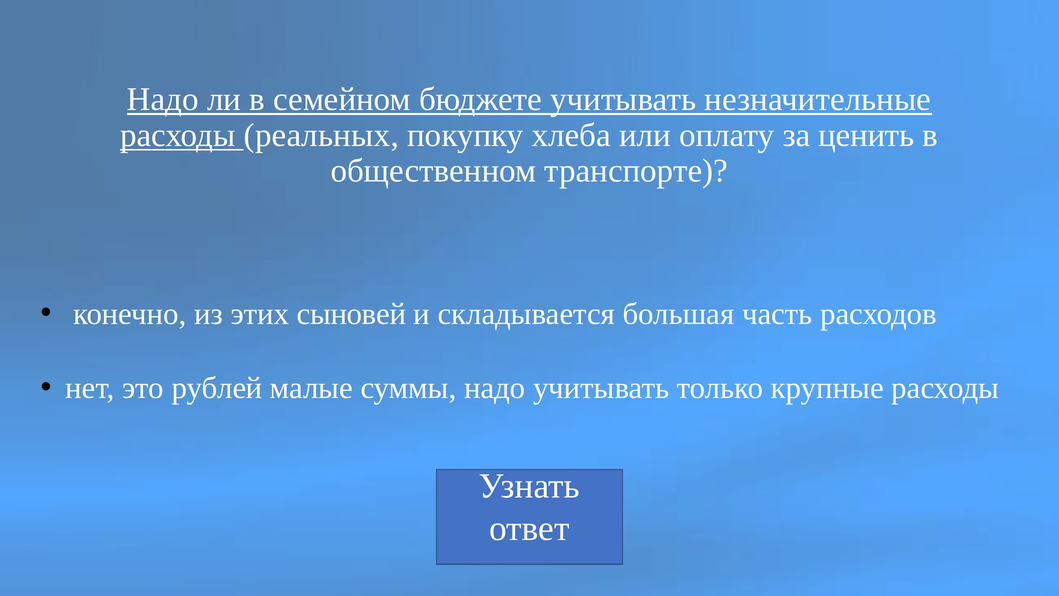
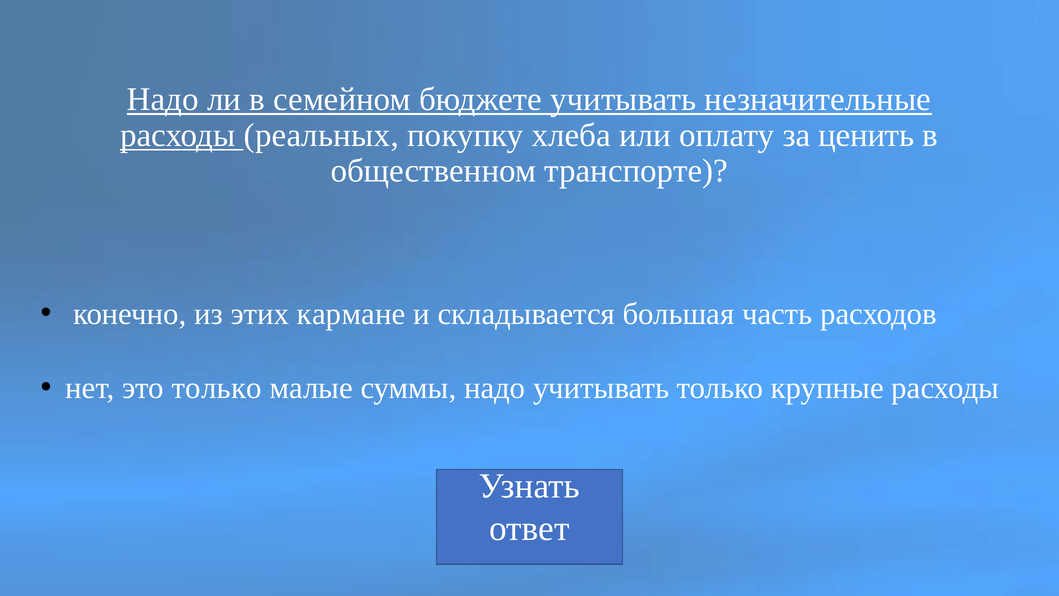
сыновей: сыновей -> кармане (351, 314)
это рублей: рублей -> только (217, 388)
